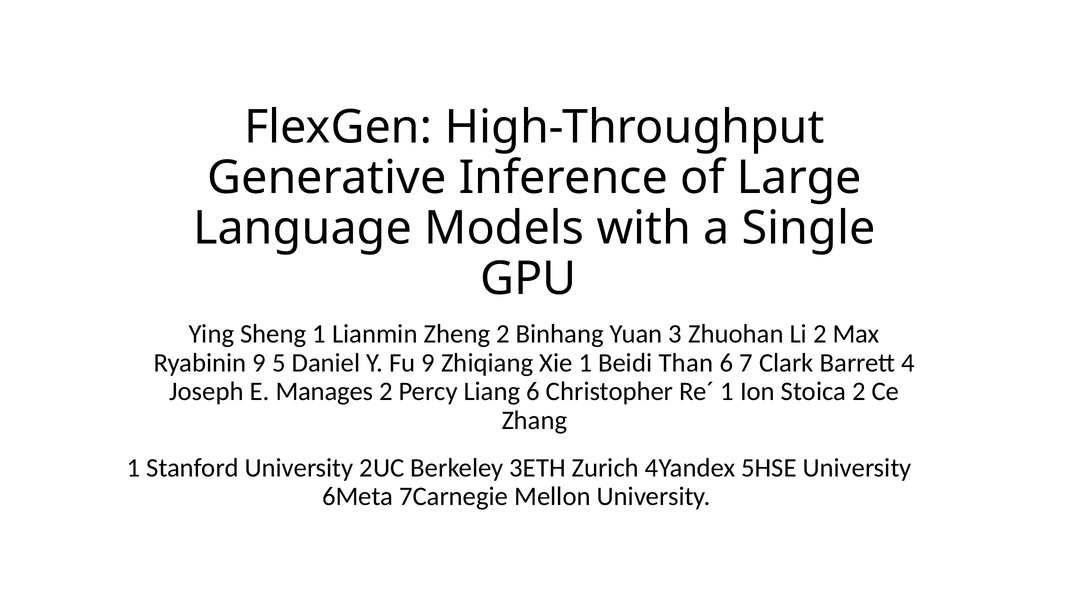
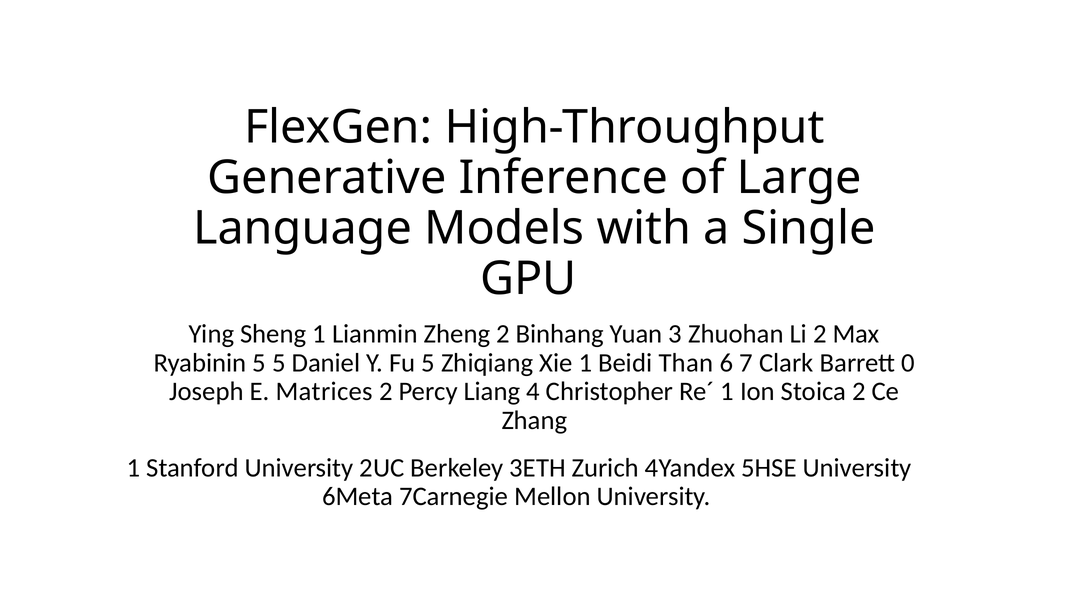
Ryabinin 9: 9 -> 5 (259, 363)
Fu 9: 9 -> 5 (428, 363)
4: 4 -> 0 (908, 363)
Manages: Manages -> Matrices (324, 392)
Liang 6: 6 -> 4 (533, 392)
